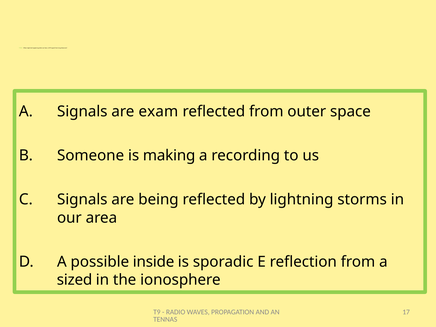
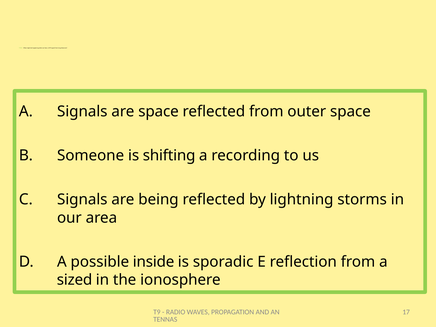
are exam: exam -> space (159, 111)
making: making -> shifting (169, 155)
